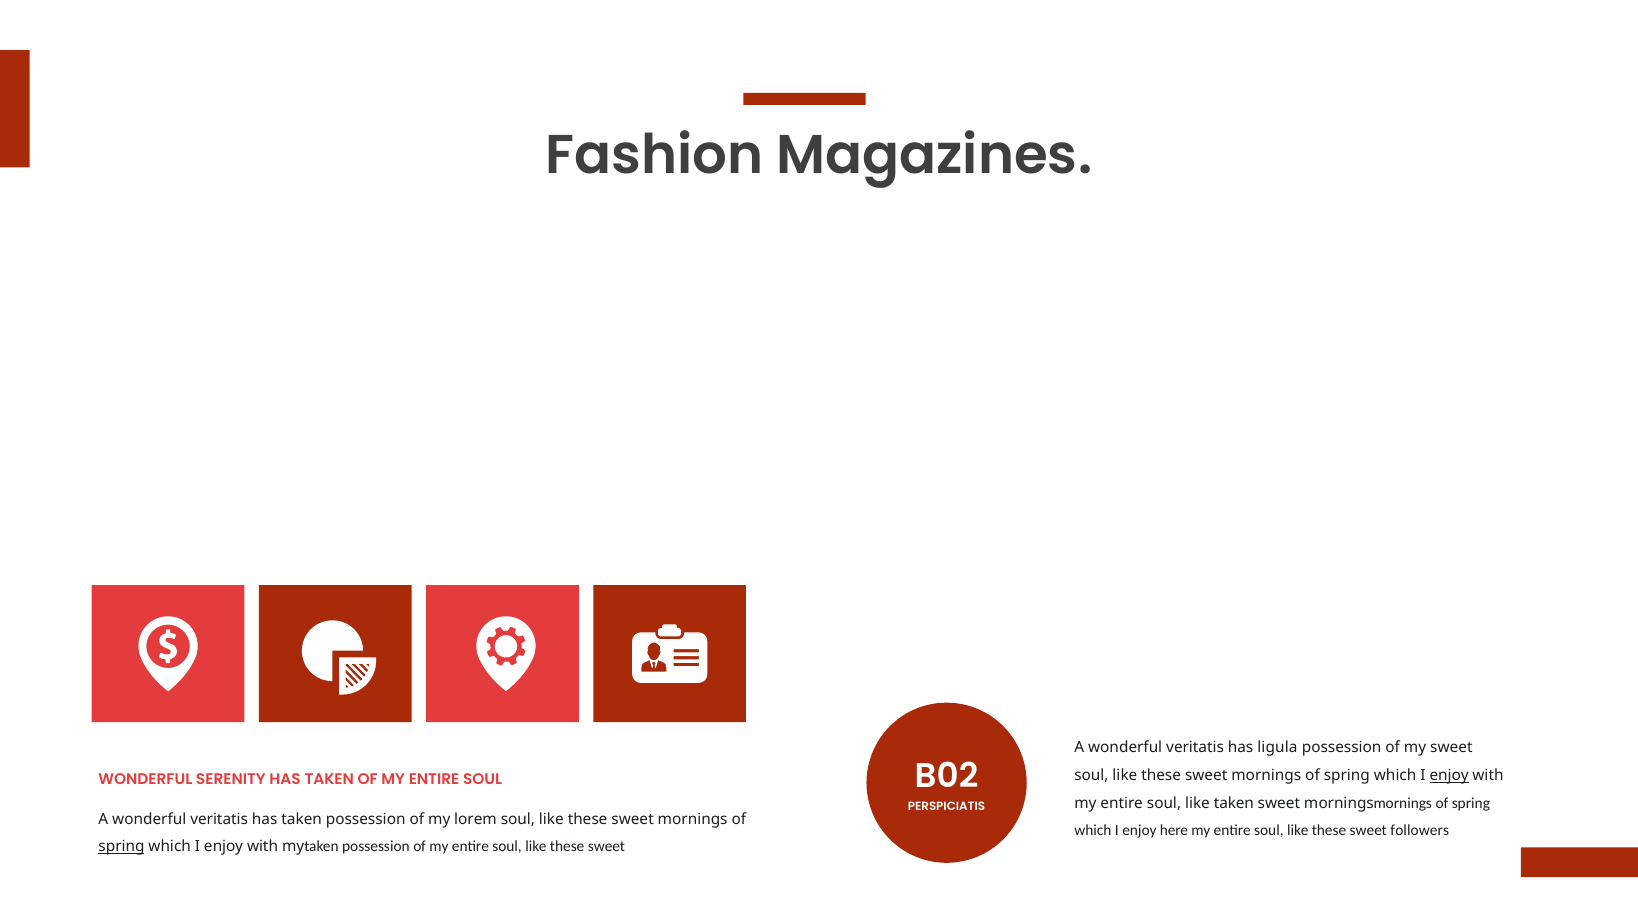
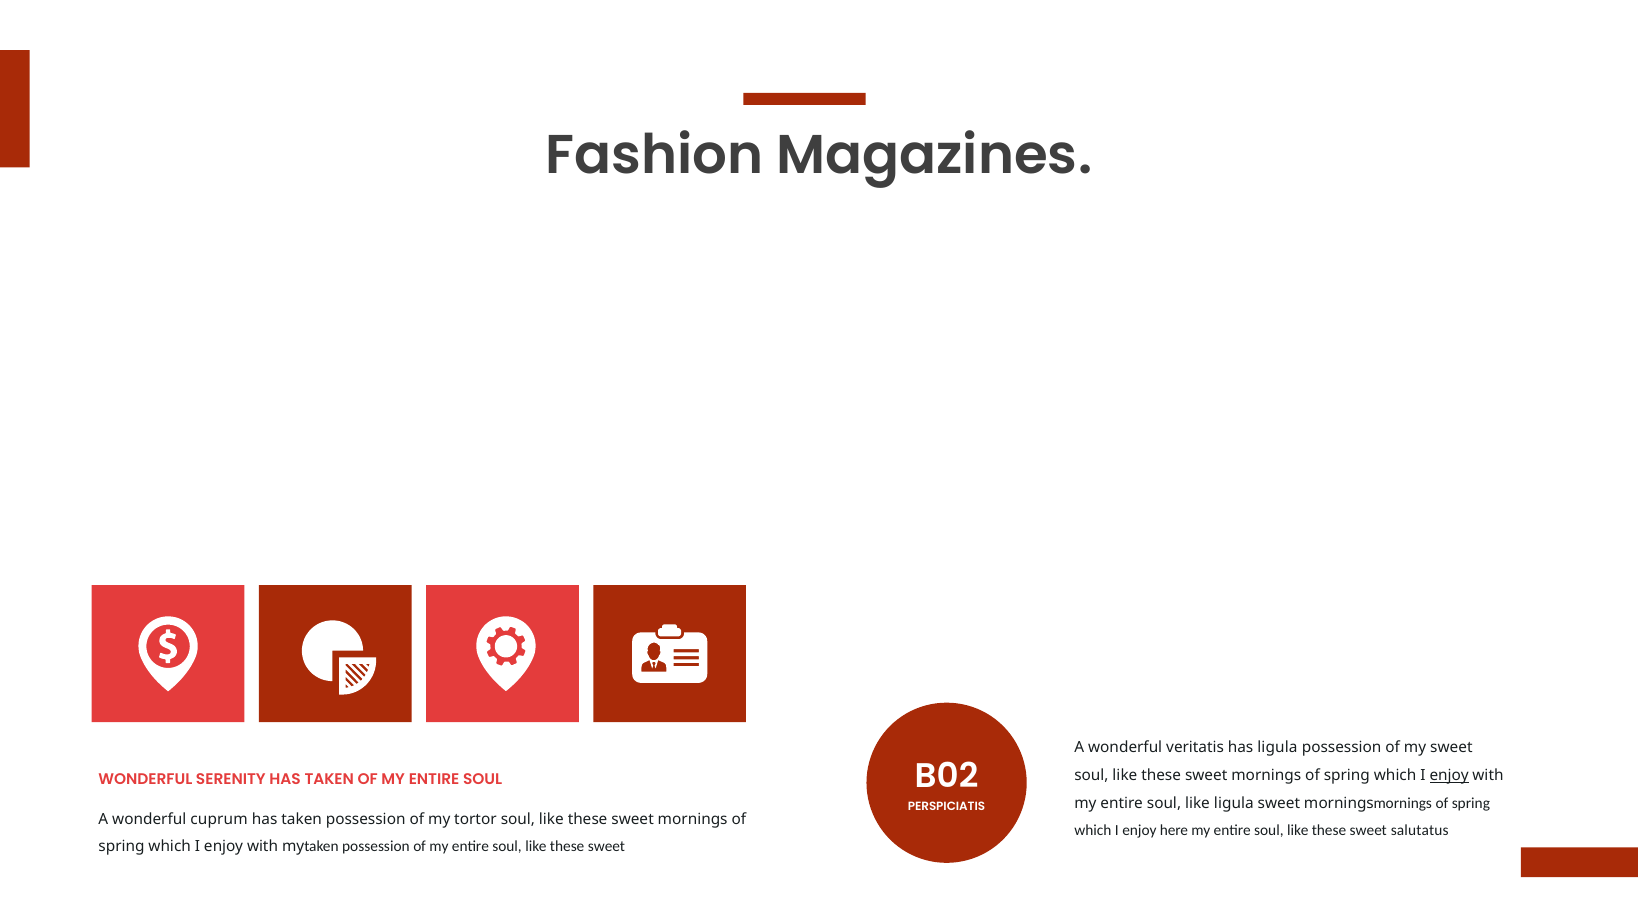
like taken: taken -> ligula (1234, 803)
veritatis: veritatis -> cuprum (219, 819)
lorem: lorem -> tortor (475, 819)
followers: followers -> salutatus (1420, 831)
spring underline: present -> none (121, 847)
